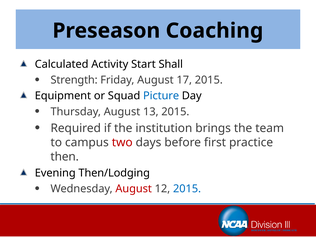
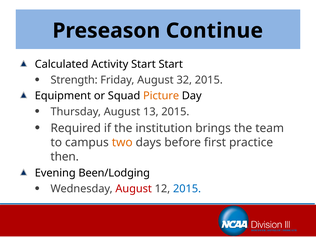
Coaching: Coaching -> Continue (214, 31)
Start Shall: Shall -> Start (171, 64)
17: 17 -> 32 (184, 80)
Picture colour: blue -> orange (161, 96)
two colour: red -> orange (122, 142)
Then/Lodging: Then/Lodging -> Been/Lodging (114, 173)
